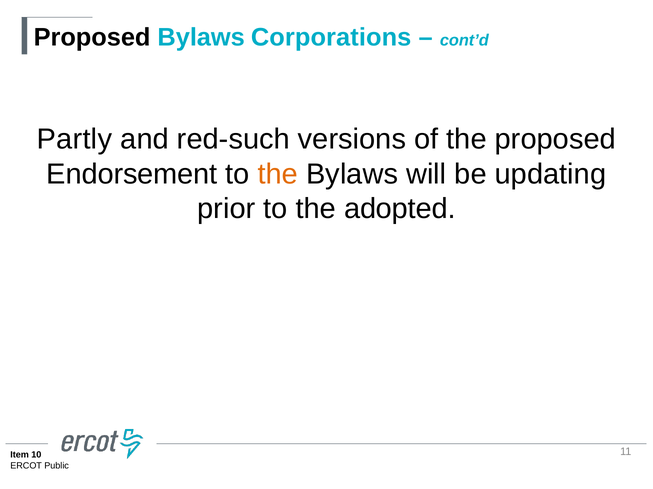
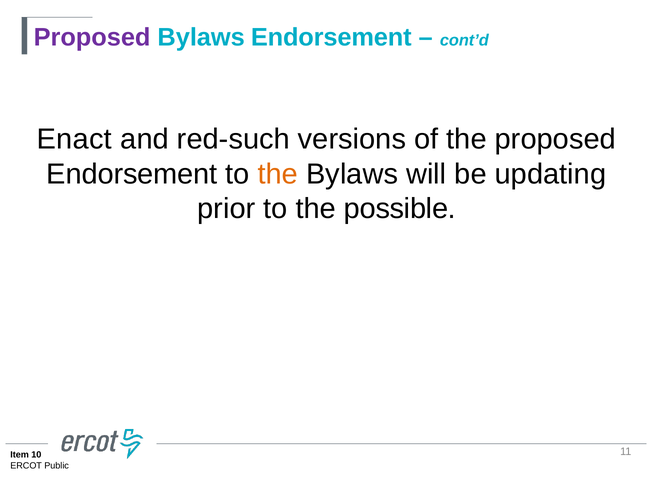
Proposed colour: black -> purple (92, 38)
Bylaws Corporations: Corporations -> Endorsement (331, 38)
Partly: Partly -> Enact (74, 139)
adopted: adopted -> possible (400, 209)
